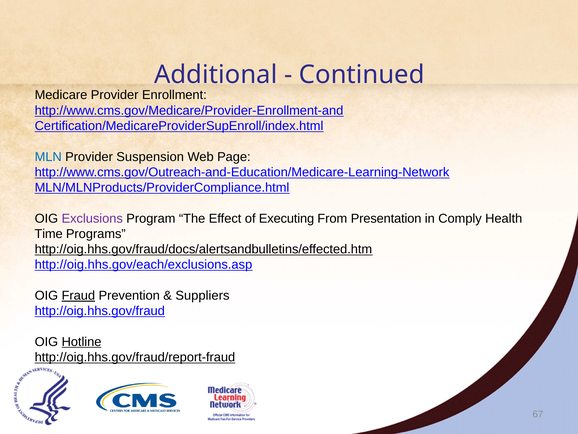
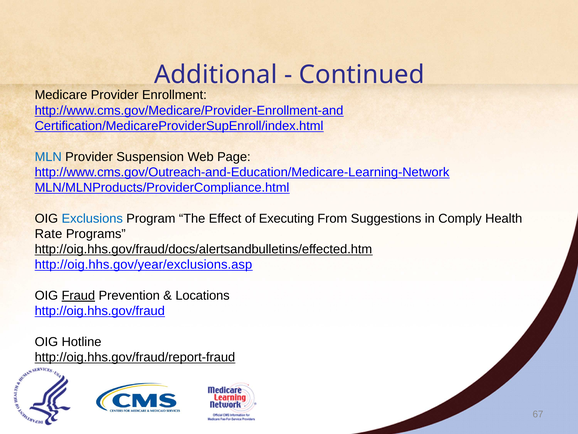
Exclusions colour: purple -> blue (92, 218)
Presentation: Presentation -> Suggestions (386, 218)
Time: Time -> Rate (48, 234)
http://oig.hhs.gov/each/exclusions.asp: http://oig.hhs.gov/each/exclusions.asp -> http://oig.hhs.gov/year/exclusions.asp (143, 264)
Suppliers: Suppliers -> Locations (203, 295)
Hotline underline: present -> none (82, 341)
